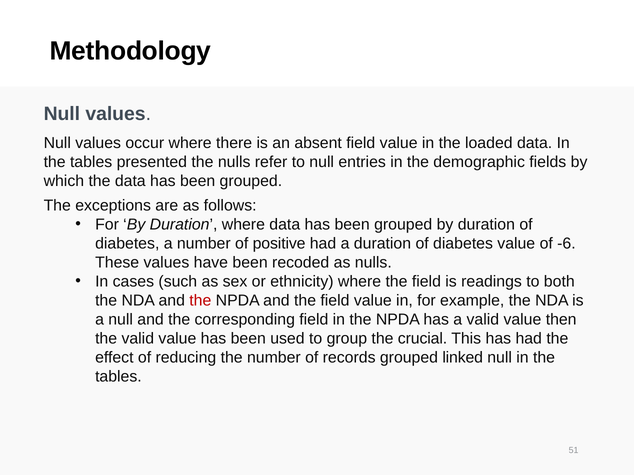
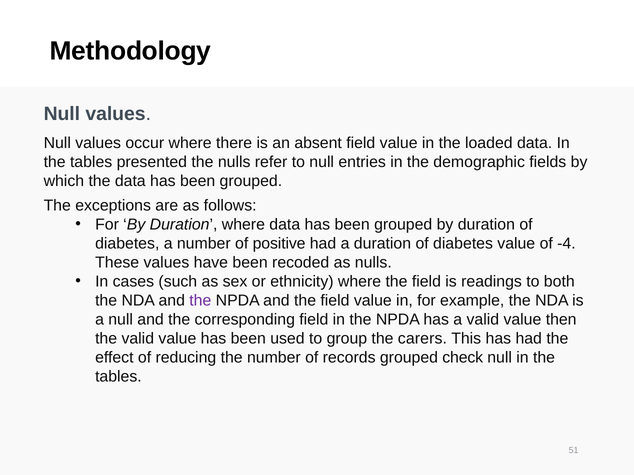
-6: -6 -> -4 (566, 244)
the colour: red -> purple (200, 301)
crucial: crucial -> carers (422, 339)
linked: linked -> check (463, 358)
